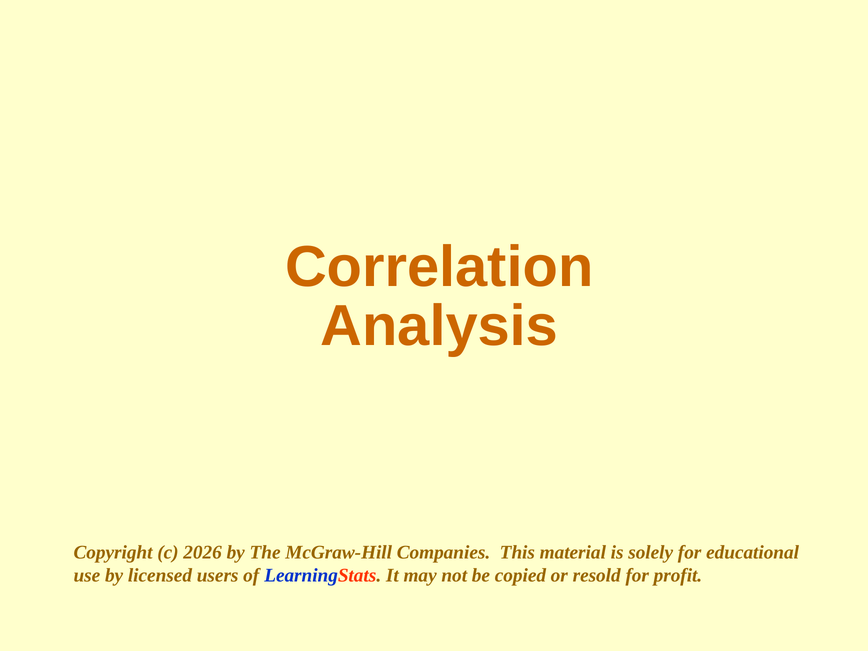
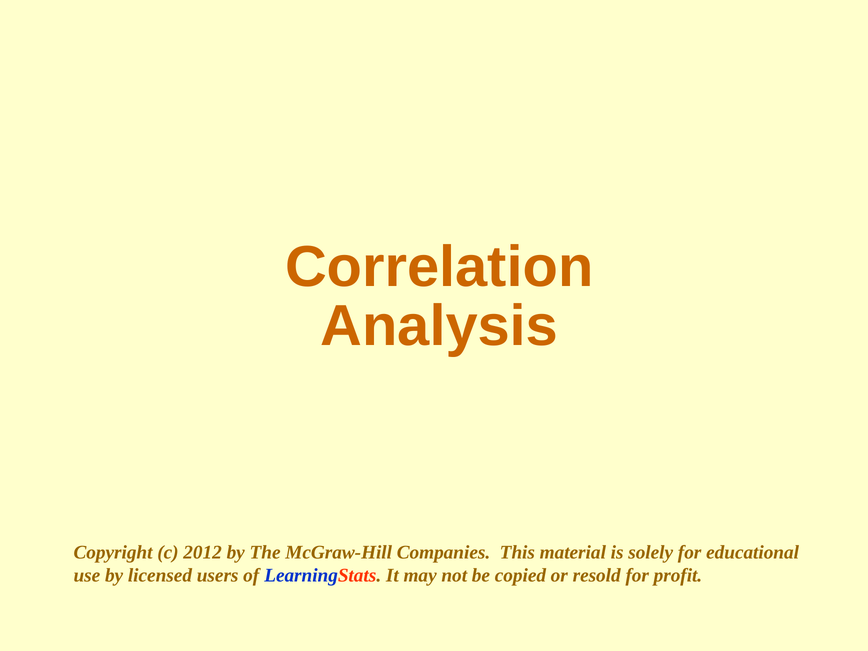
2026: 2026 -> 2012 (203, 552)
